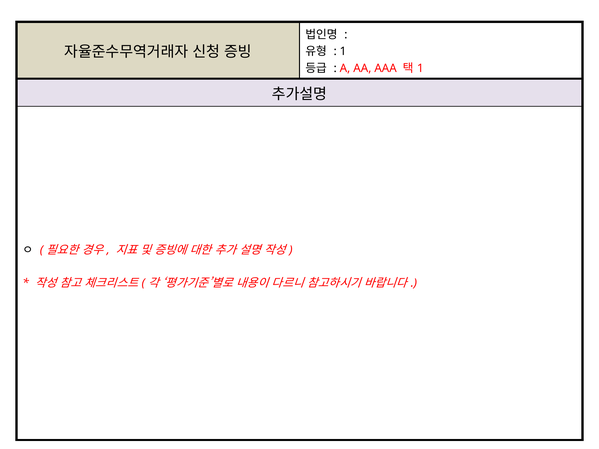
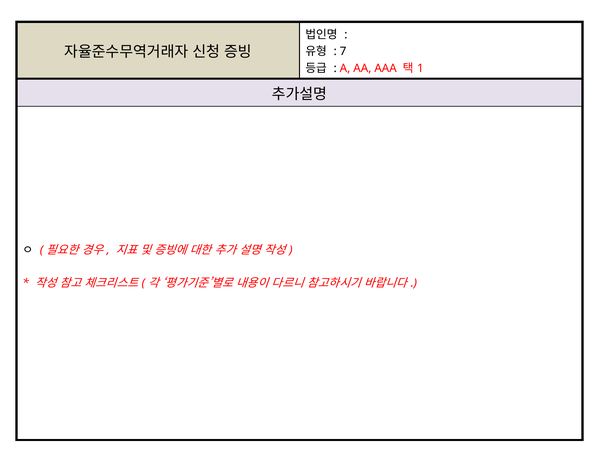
1: 1 -> 7 (343, 52)
